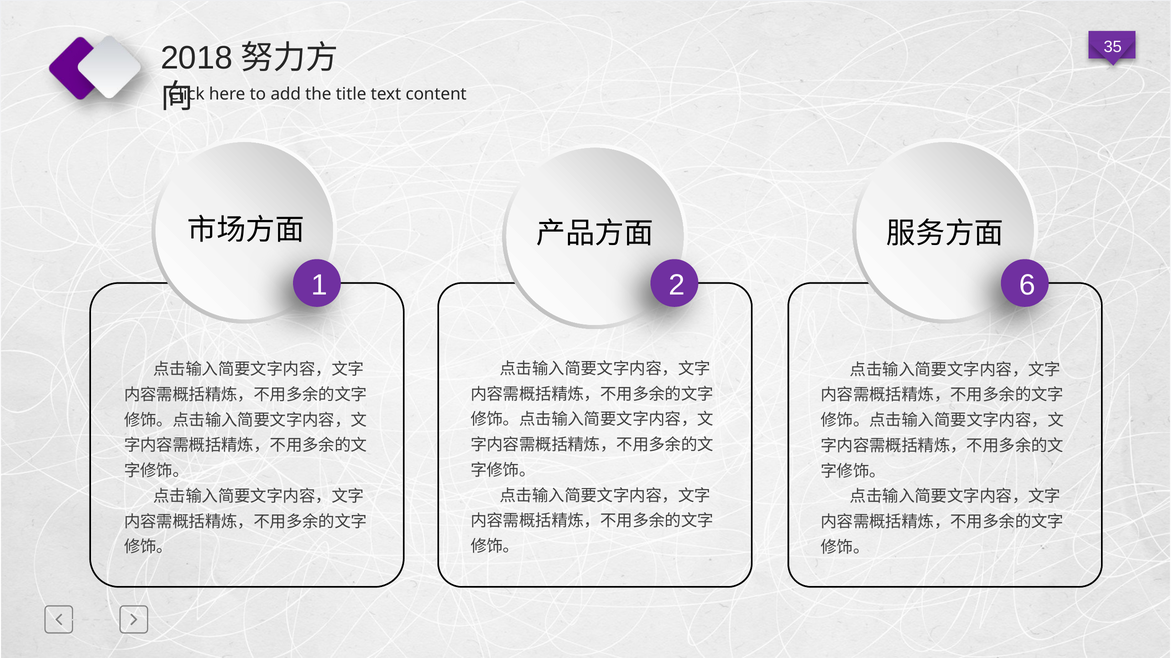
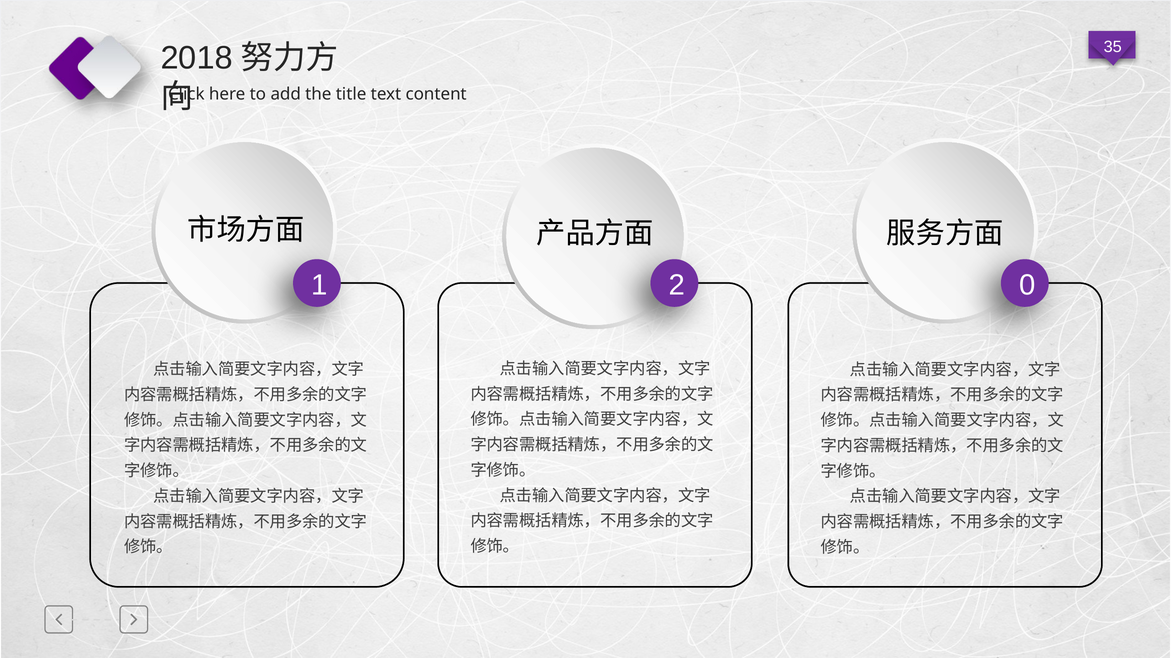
6: 6 -> 0 (1028, 285)
